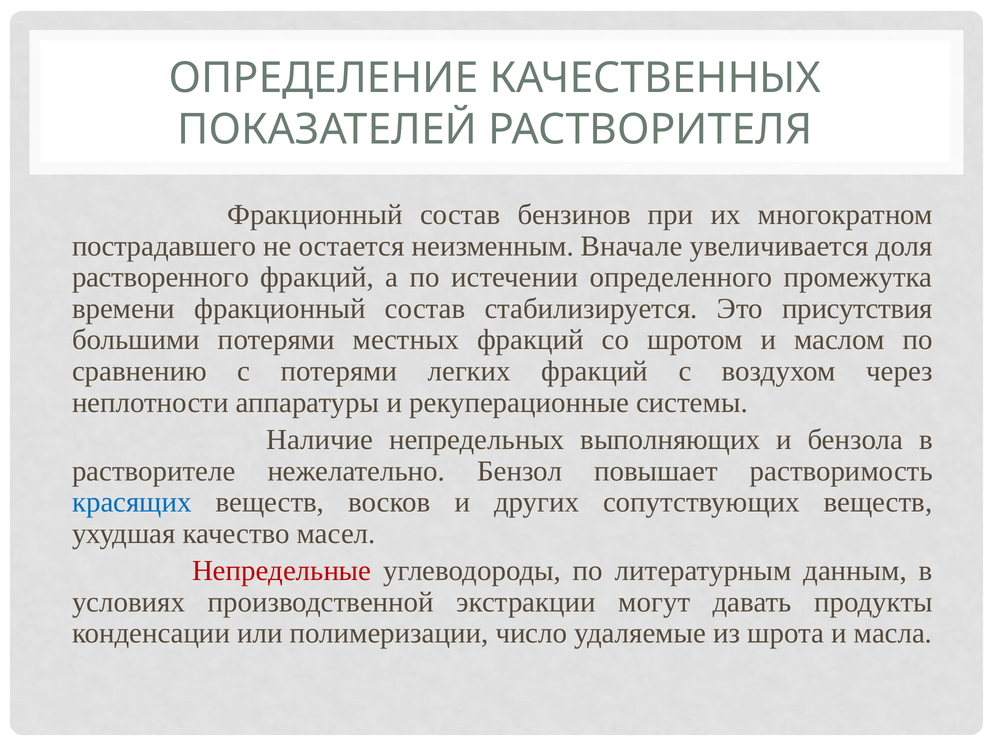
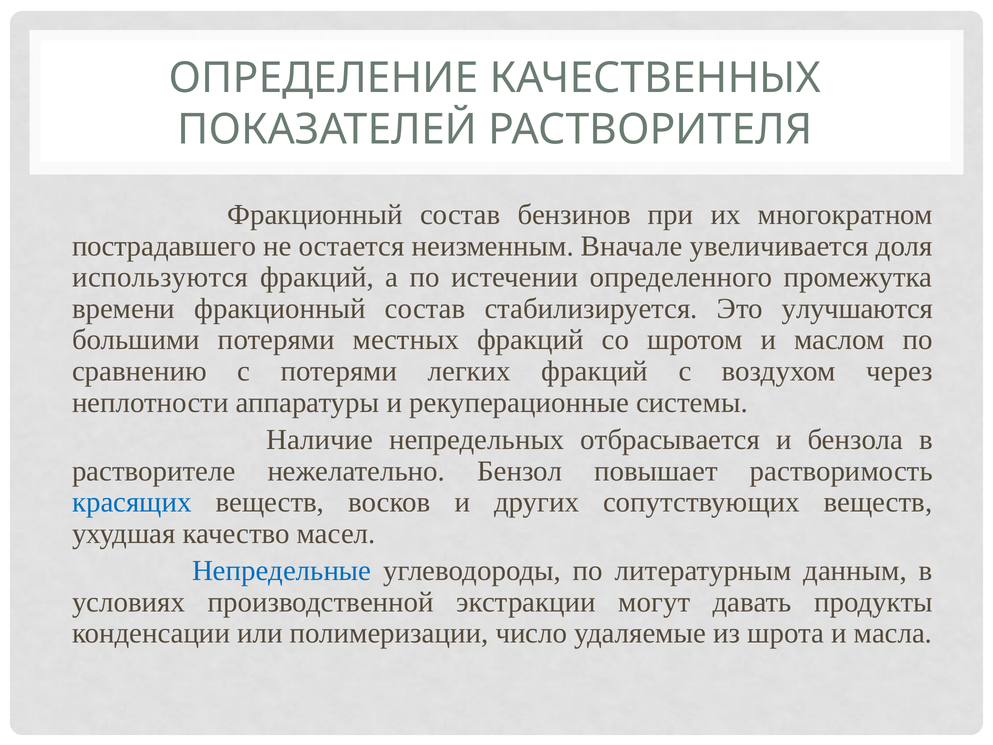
растворенного: растворенного -> используются (160, 277)
присутствия: присутствия -> улучшаются (857, 309)
выполняющих: выполняющих -> отбрасывается (670, 440)
Непредельные colour: red -> blue (282, 571)
